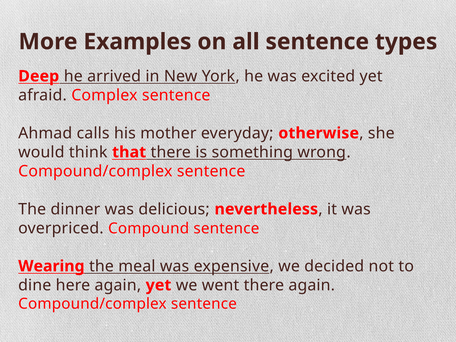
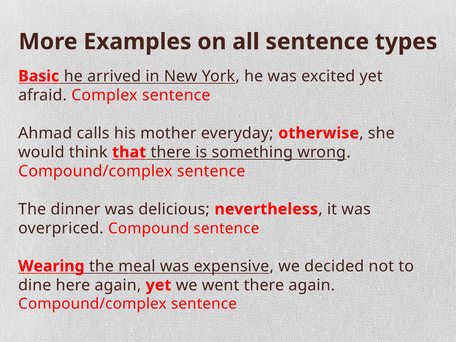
Deep: Deep -> Basic (39, 76)
